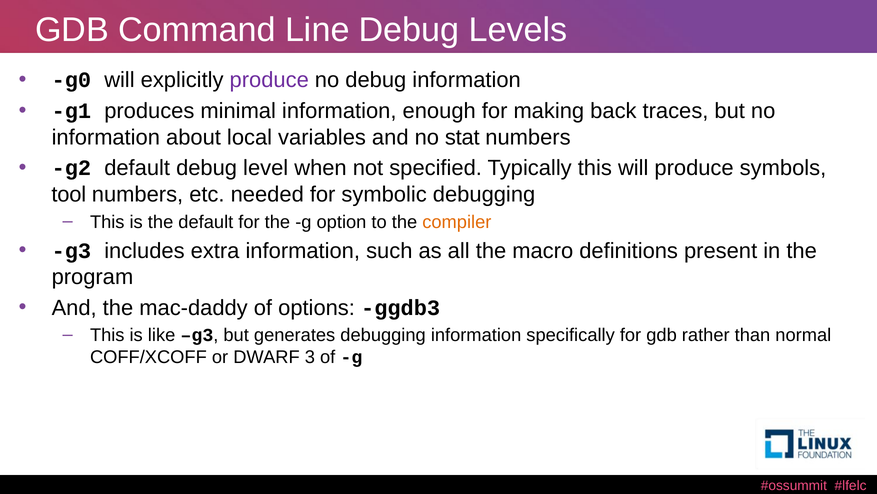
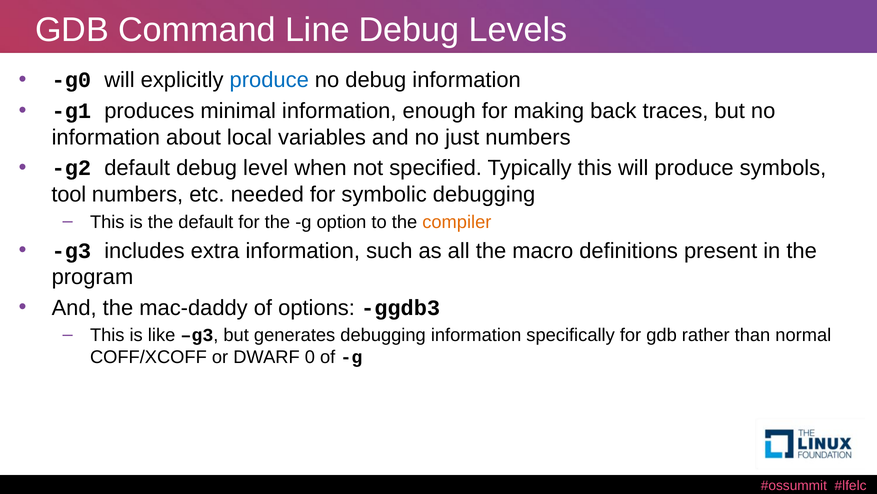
produce colour: purple -> blue (269, 80)
stat: stat -> just (462, 137)
3: 3 -> 0 (310, 357)
